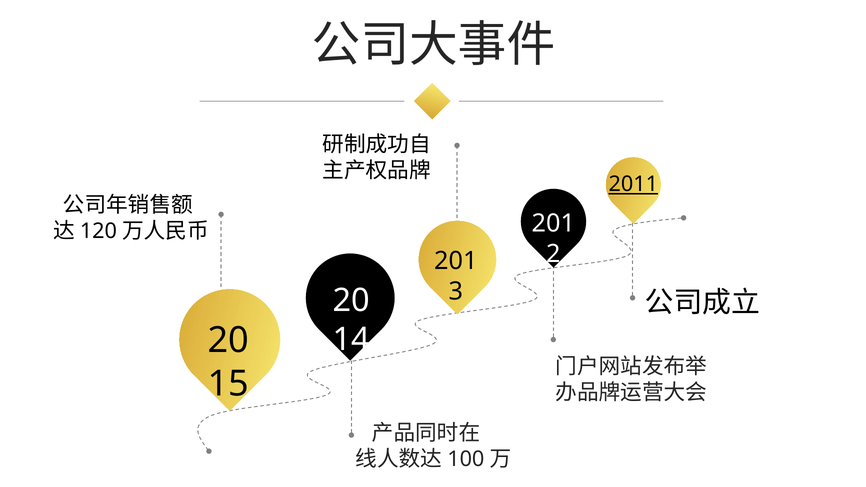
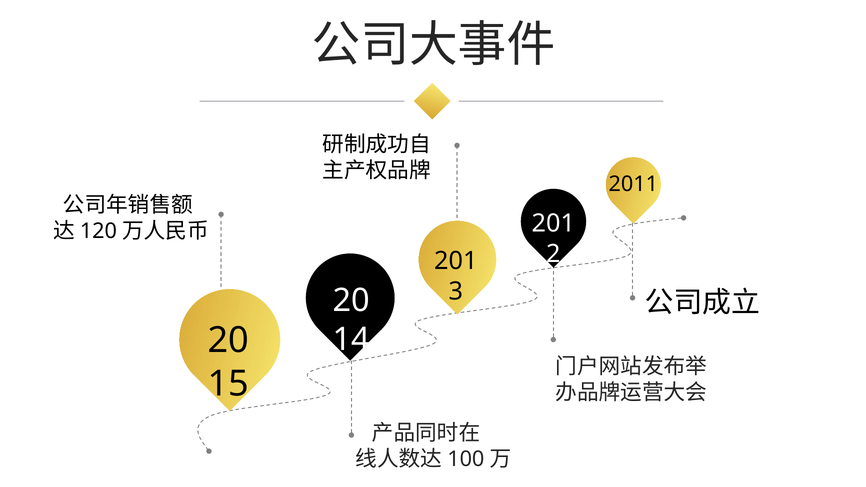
2011 underline: present -> none (633, 184)
